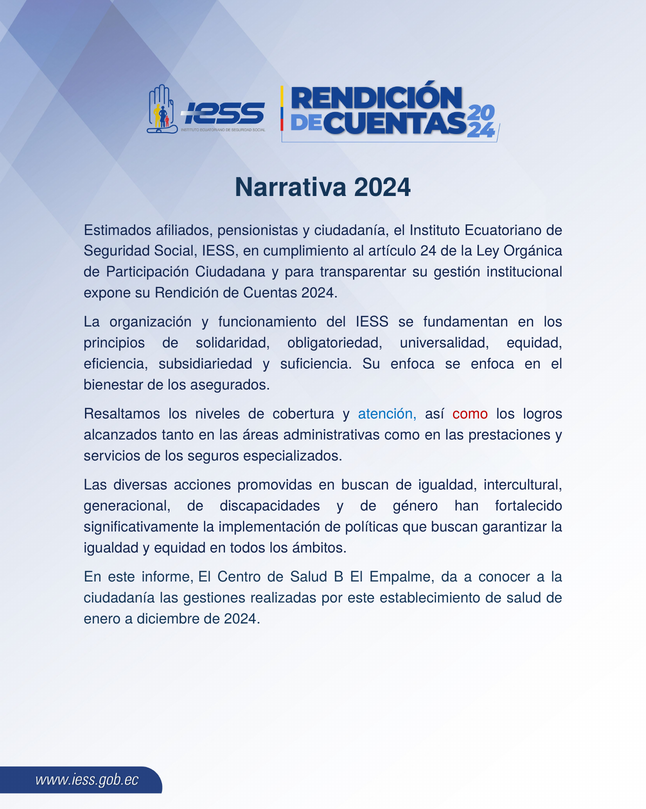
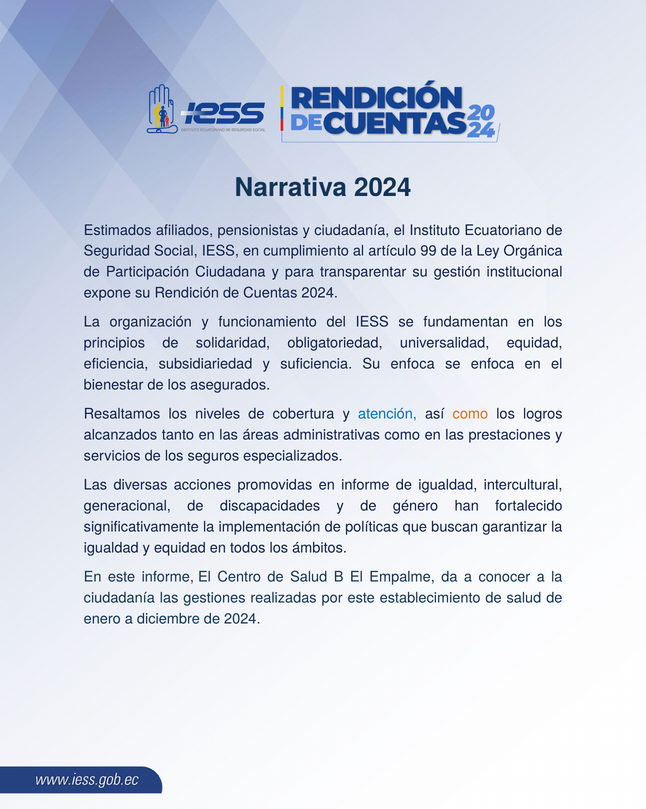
24: 24 -> 99 (429, 251)
como colour: red -> orange (470, 414)
en buscan: buscan -> informe (365, 485)
